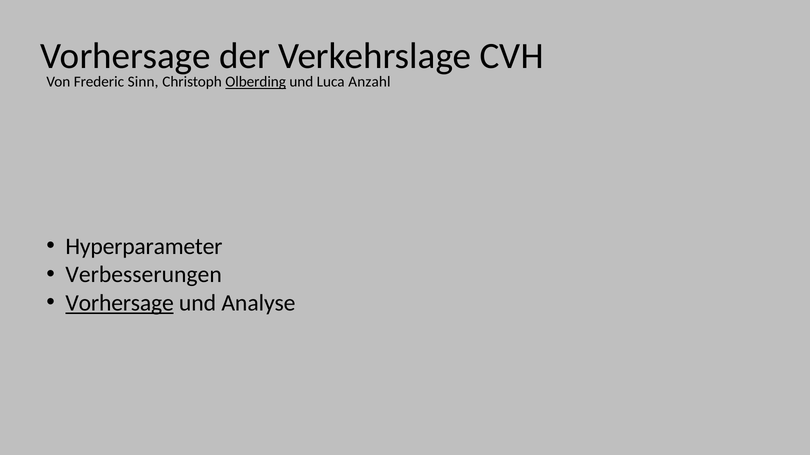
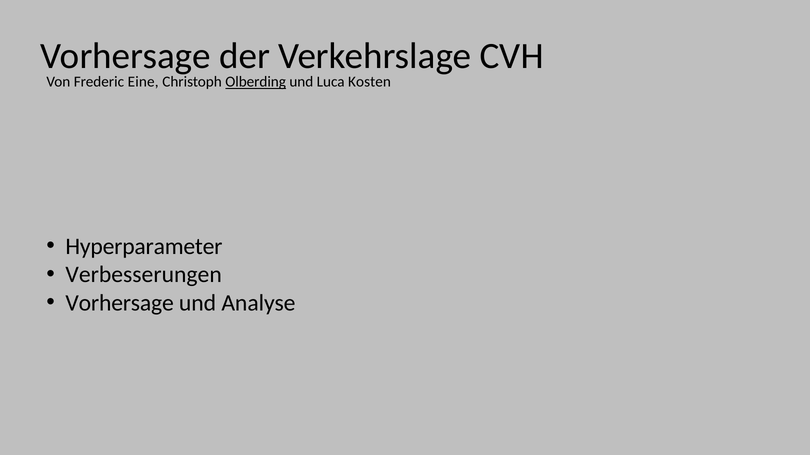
Sinn: Sinn -> Eine (143, 82)
Anzahl: Anzahl -> Kosten (370, 82)
Vorhersage underline: present -> none (120, 303)
